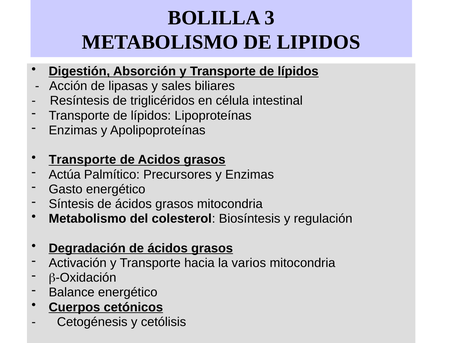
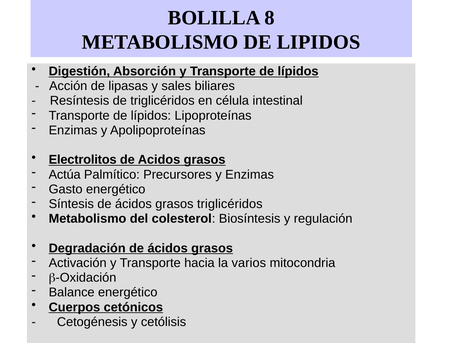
3: 3 -> 8 (269, 18)
Transporte: Transporte -> Electrolitos (83, 160)
grasos mitocondria: mitocondria -> triglicéridos (230, 204)
